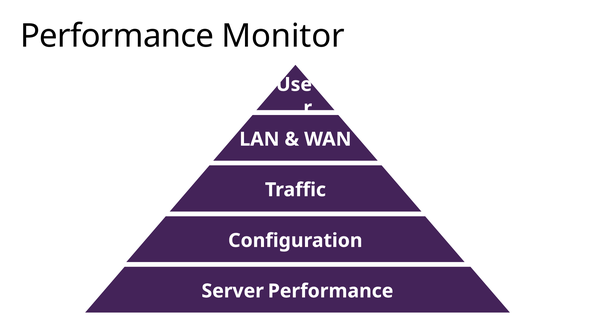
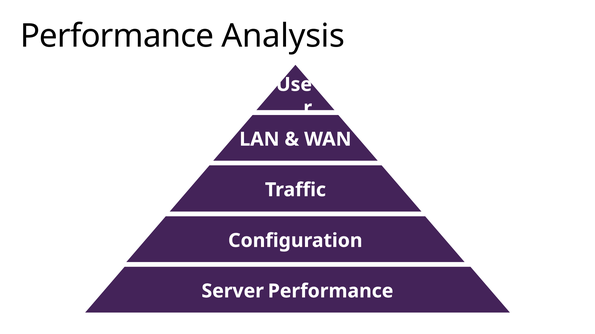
Monitor: Monitor -> Analysis (283, 36)
